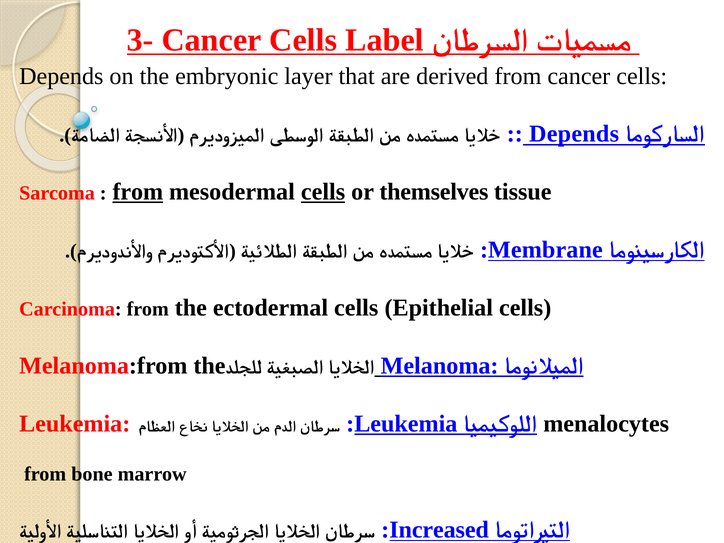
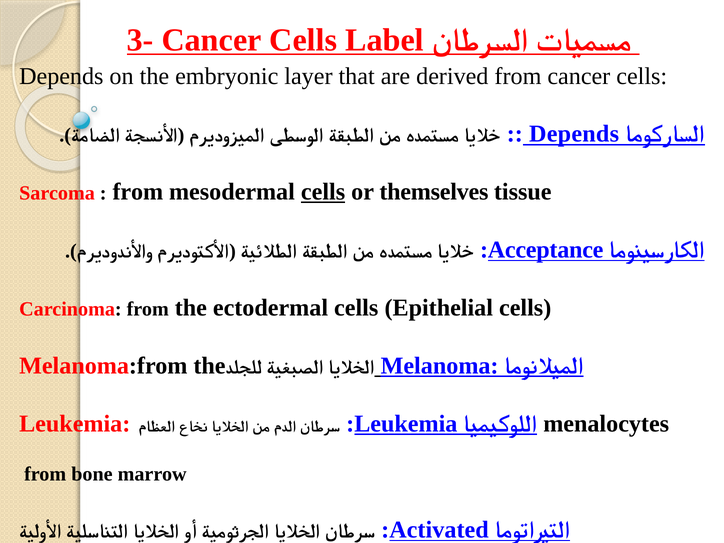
from underline: present -> none (138, 192)
Membrane: Membrane -> Acceptance (546, 250)
Increased: Increased -> Activated (439, 530)
